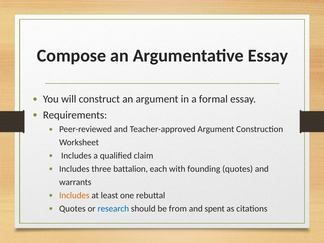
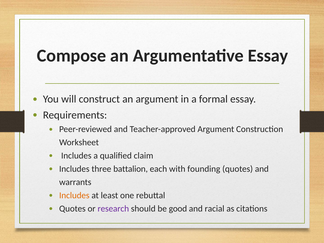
research colour: blue -> purple (113, 209)
from: from -> good (178, 209)
spent: spent -> racial (215, 209)
